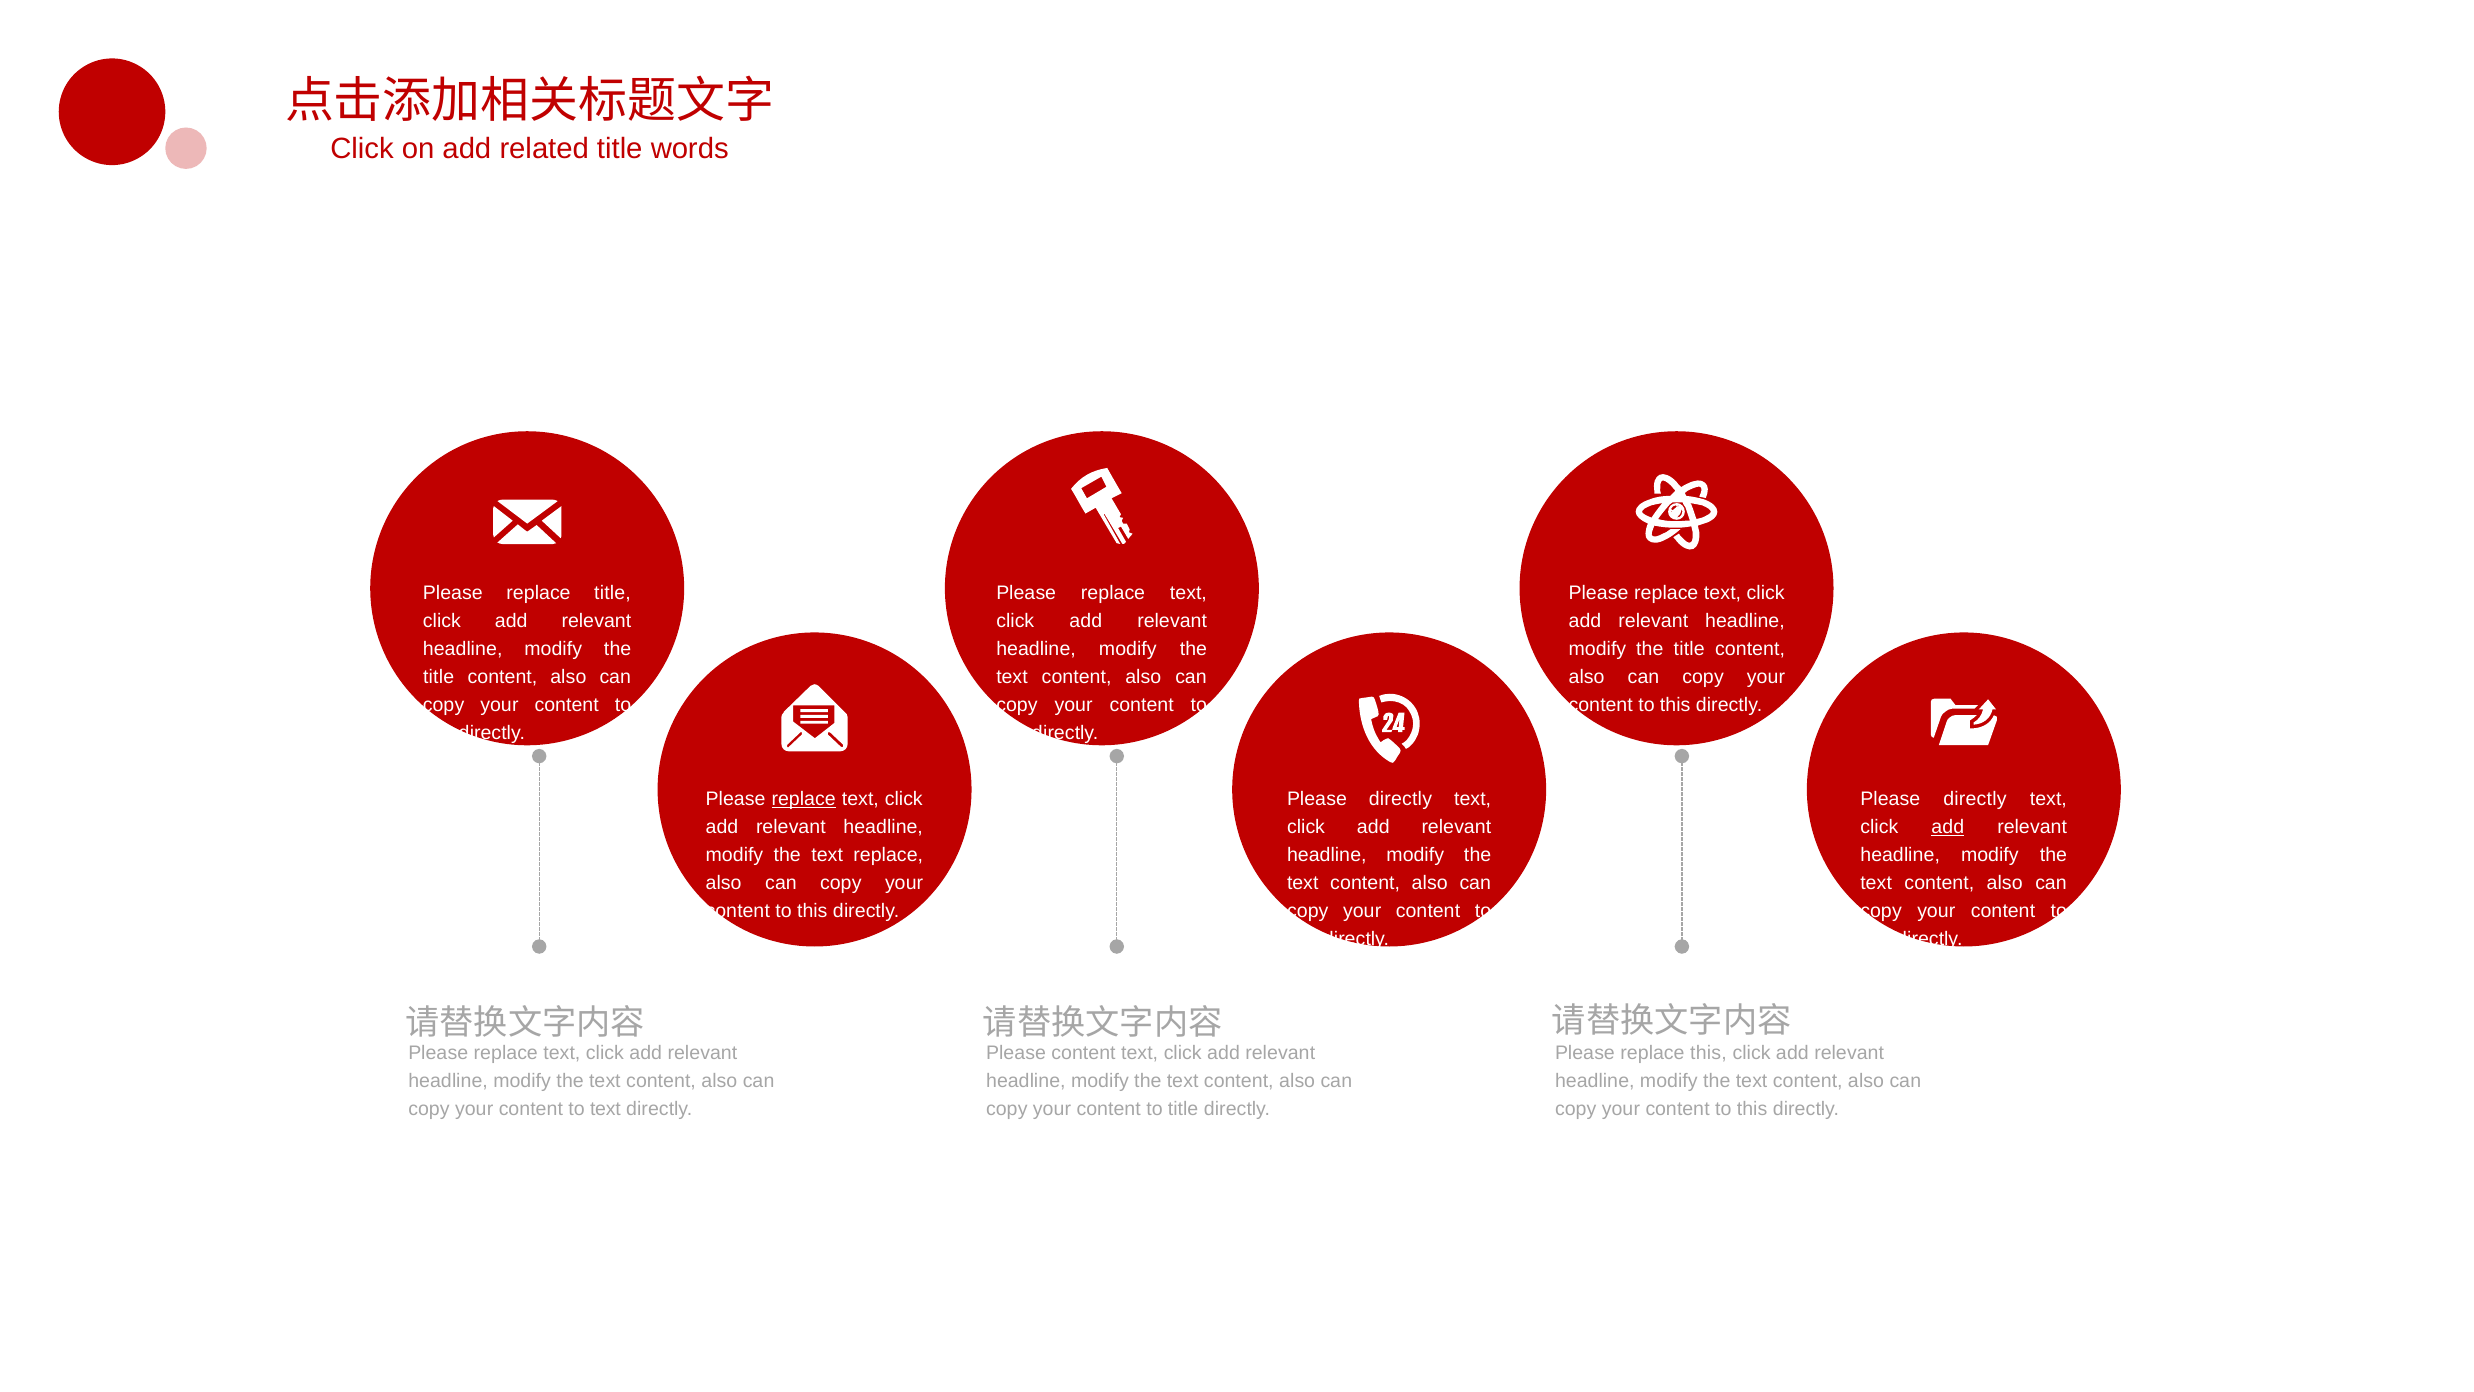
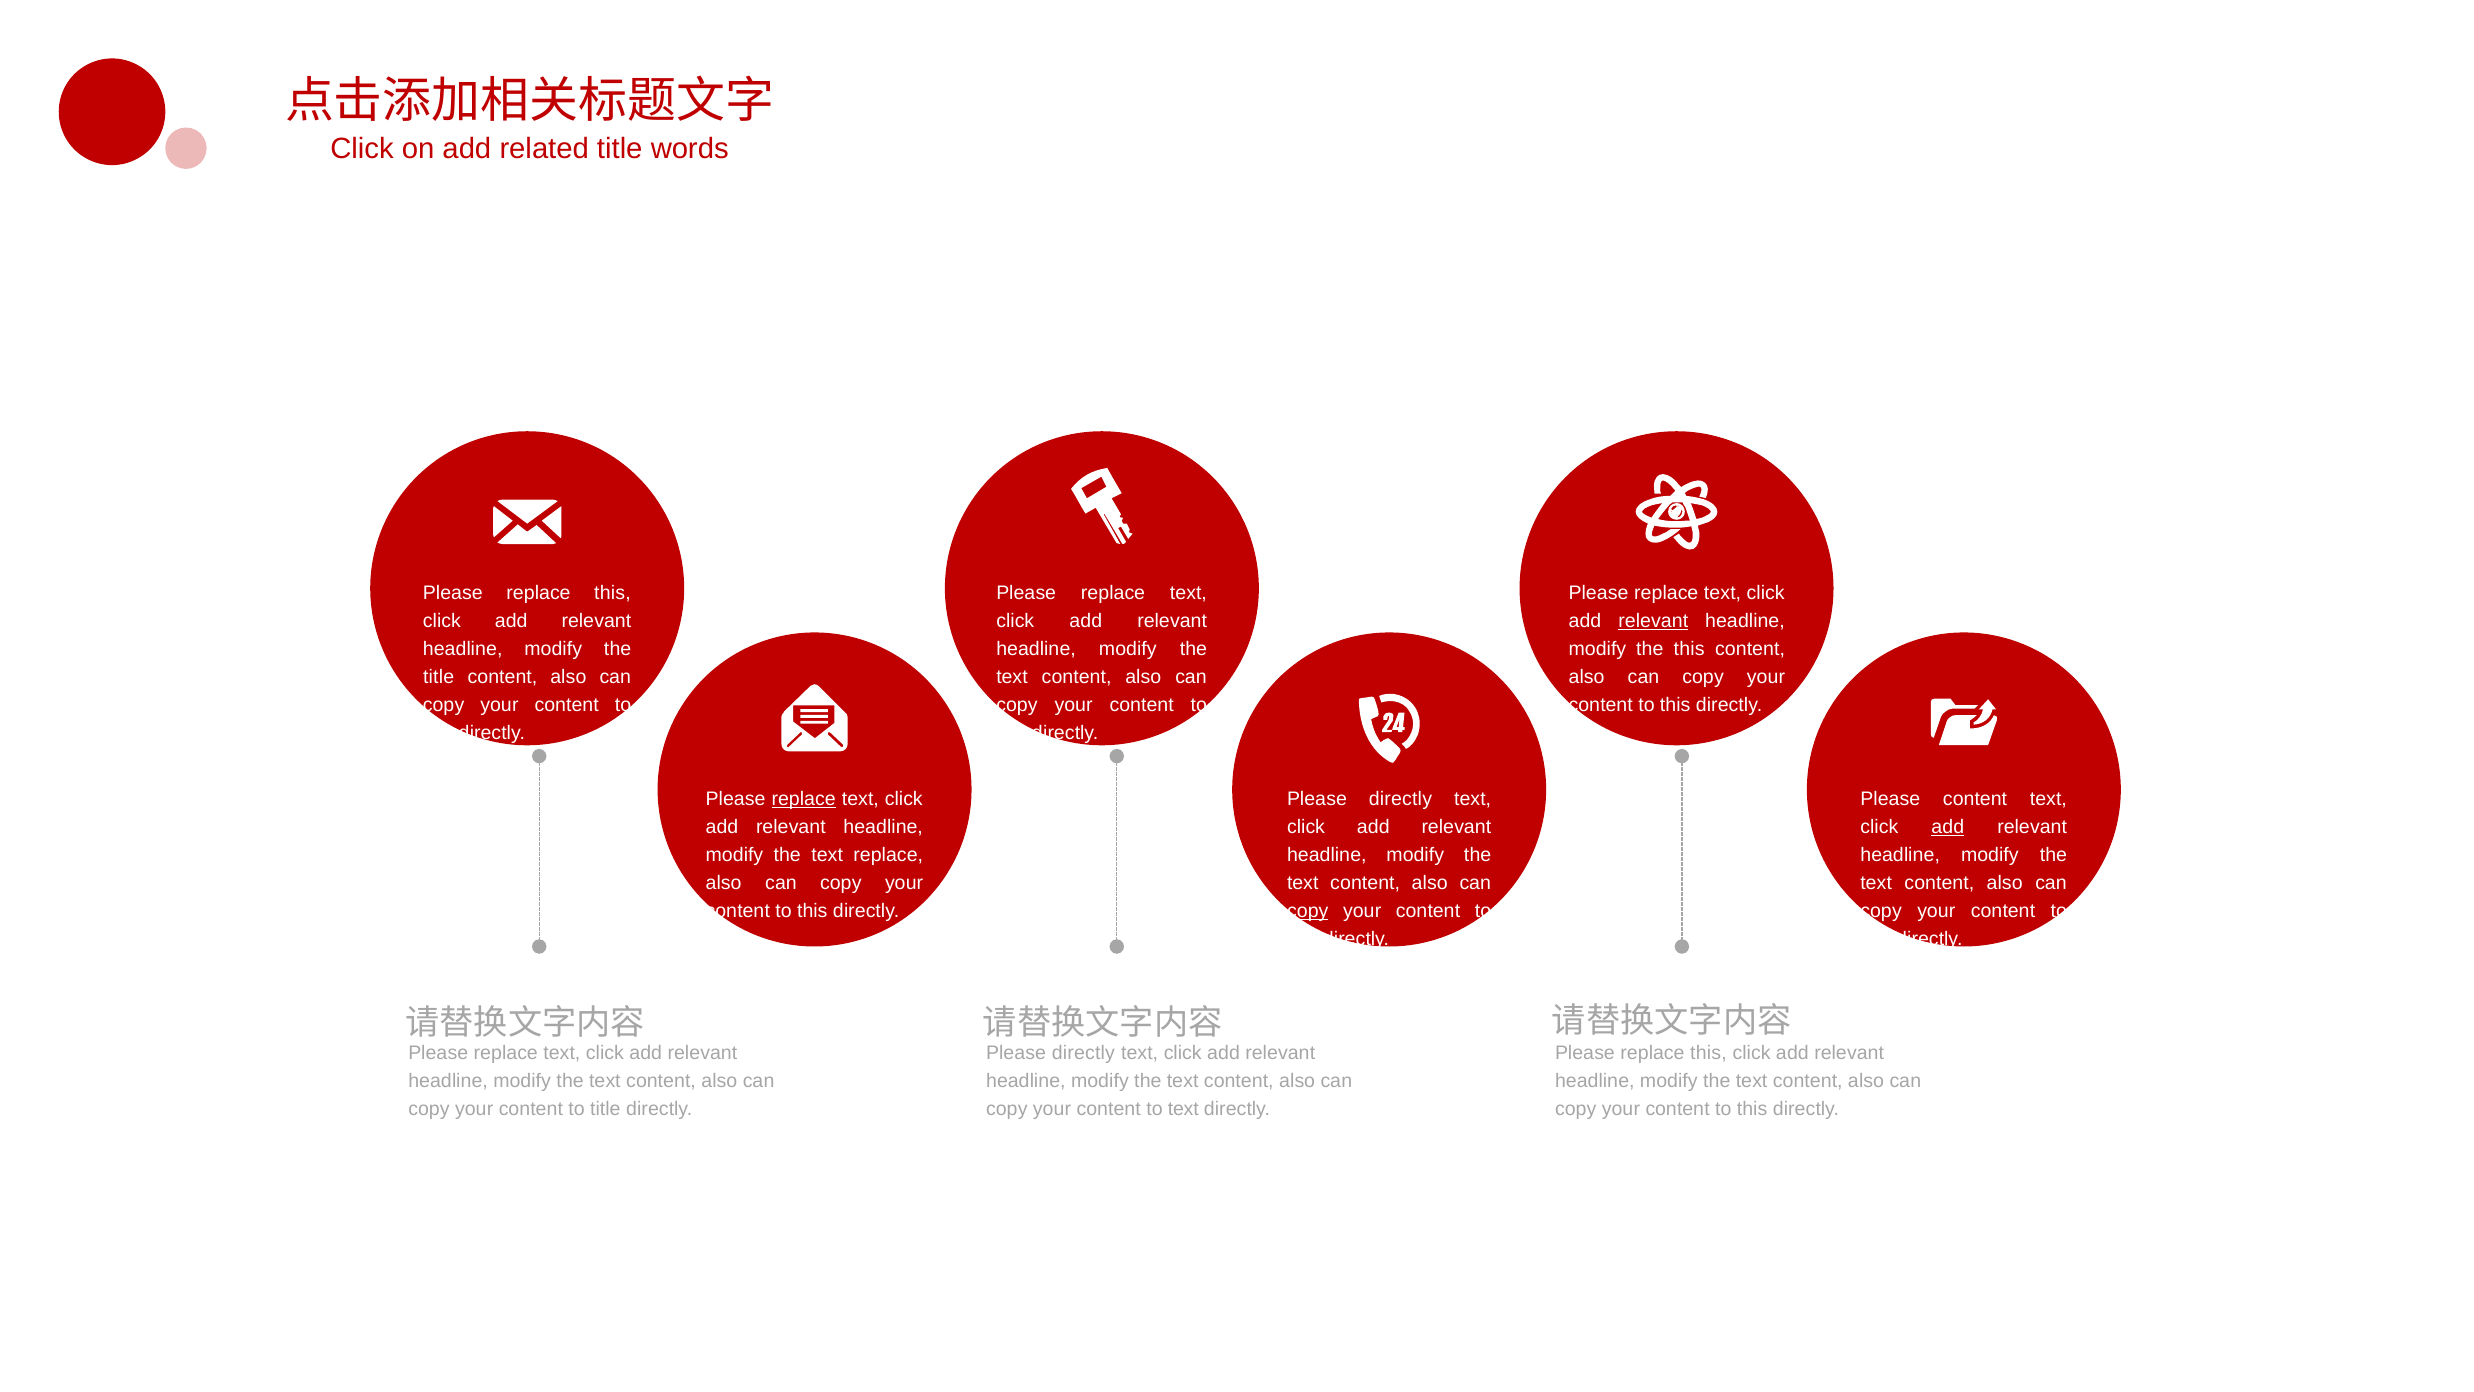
title: title -> this (613, 593)
relevant underline: none -> present (1653, 621)
title: title -> this (1689, 649)
directly: directly -> content (1975, 799)
copy underline: none -> present (1308, 911)
content: content -> directly (1083, 1052)
text: text -> title (605, 1108)
title: title -> text (1183, 1108)
